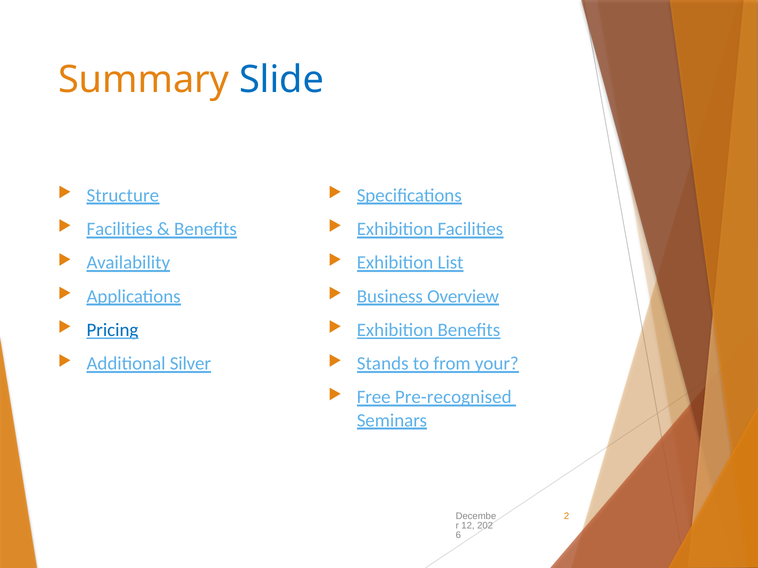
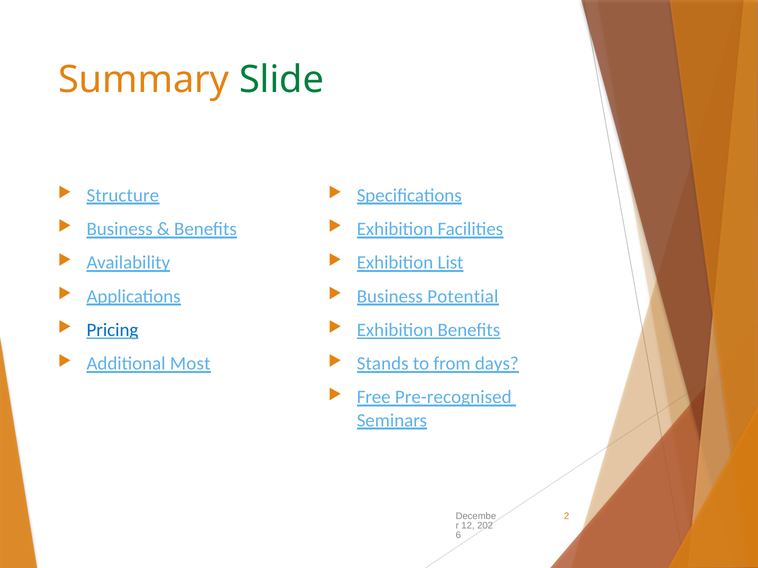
Slide colour: blue -> green (282, 80)
Facilities: Facilities -> Business (120, 229)
Overview: Overview -> Potential (463, 297)
Silver: Silver -> Most (190, 364)
your: your -> days (497, 364)
